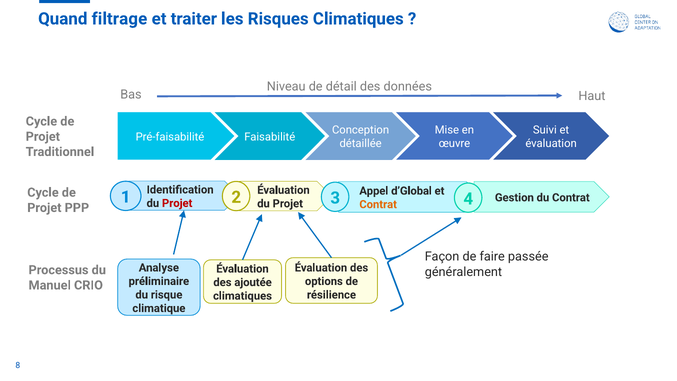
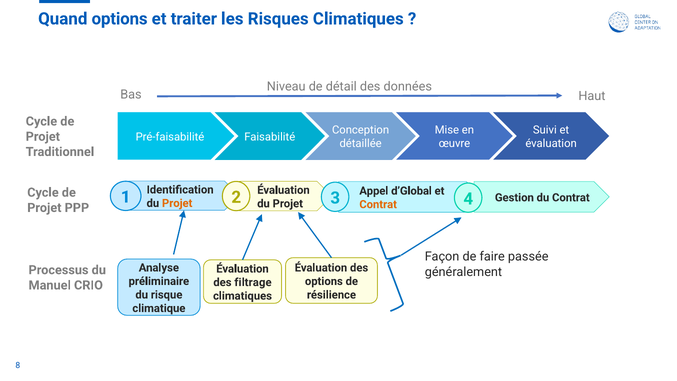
Quand filtrage: filtrage -> options (120, 19)
Projet colour: red -> orange (177, 203)
ajoutée: ajoutée -> filtrage (253, 282)
